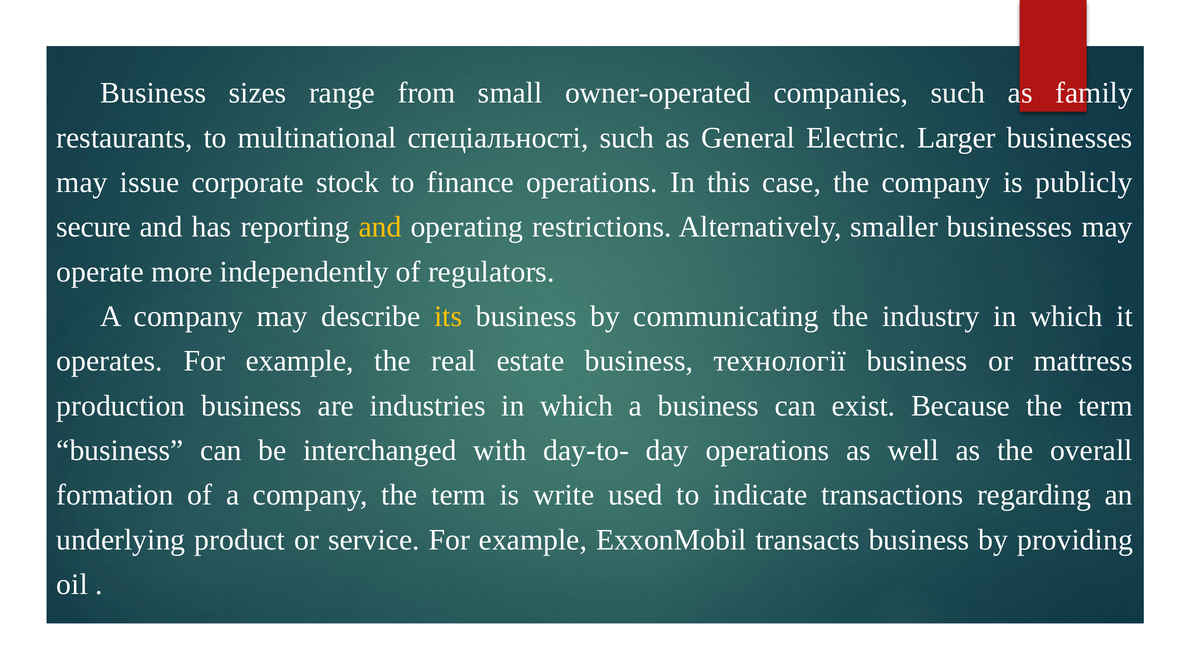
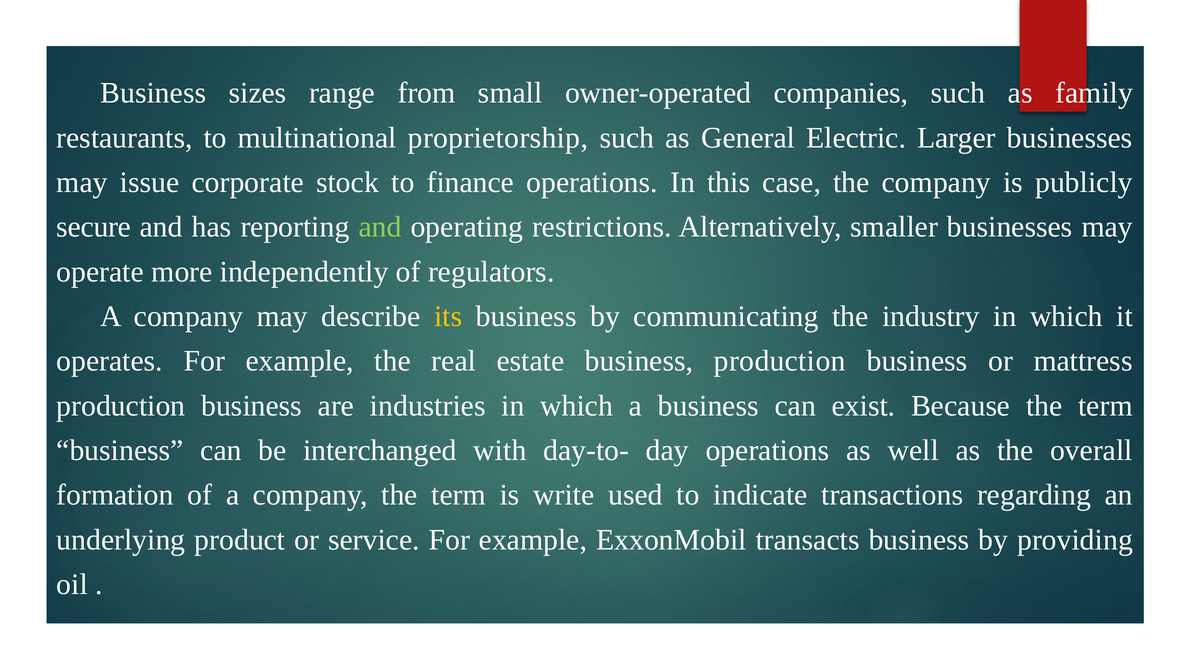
спеціальності: спеціальності -> proprietorship (498, 138)
and colour: yellow -> light green (380, 227)
business технології: технології -> production (780, 361)
